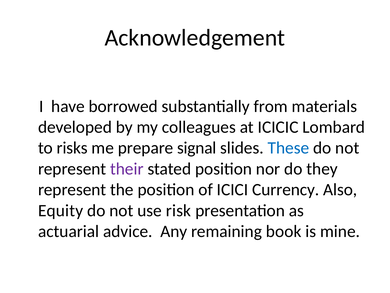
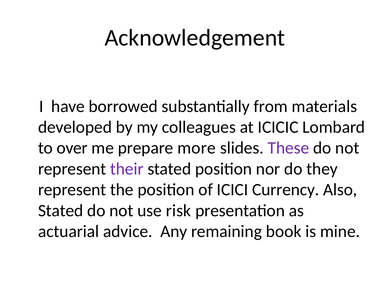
risks: risks -> over (72, 148)
signal: signal -> more (197, 148)
These colour: blue -> purple (288, 148)
Equity: Equity -> Stated (61, 210)
